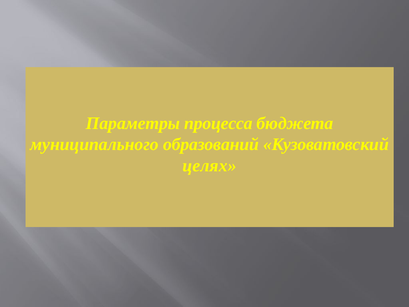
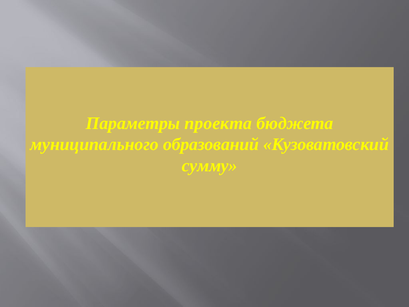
процесса: процесса -> проекта (218, 123)
целях: целях -> сумму (210, 165)
